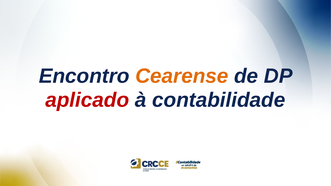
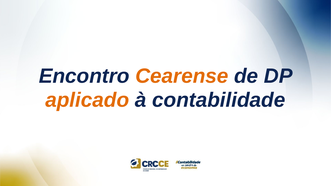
aplicado colour: red -> orange (87, 100)
